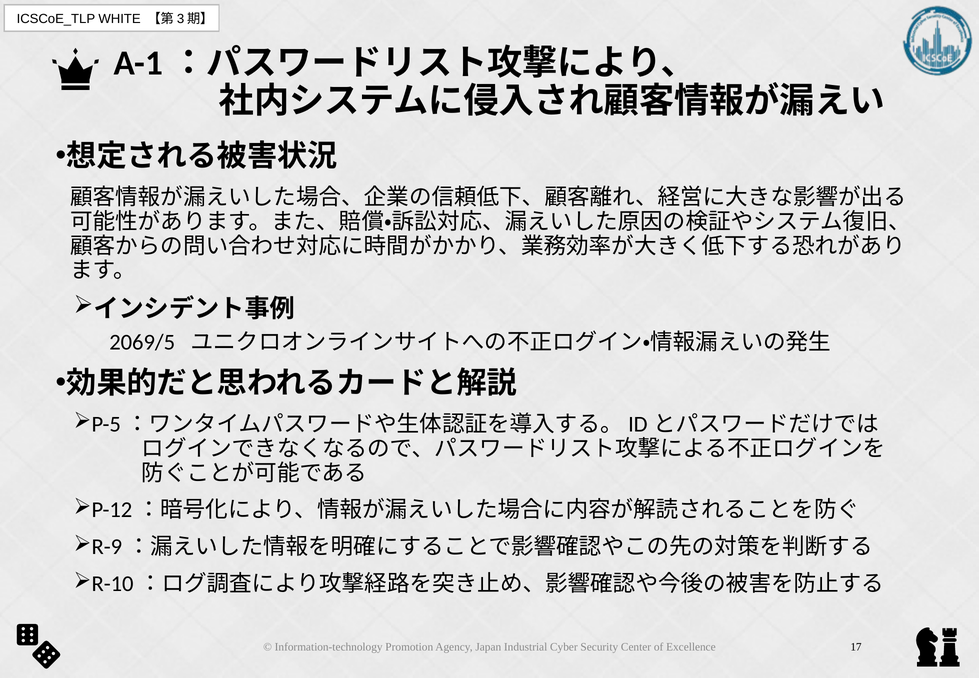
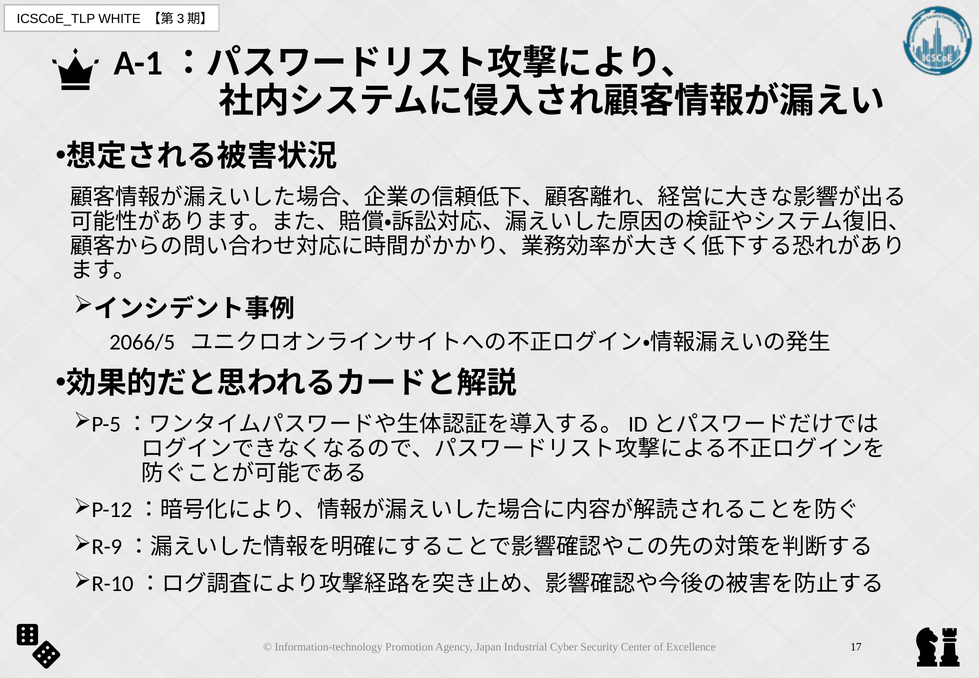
2069/5: 2069/5 -> 2066/5 (142, 342)
